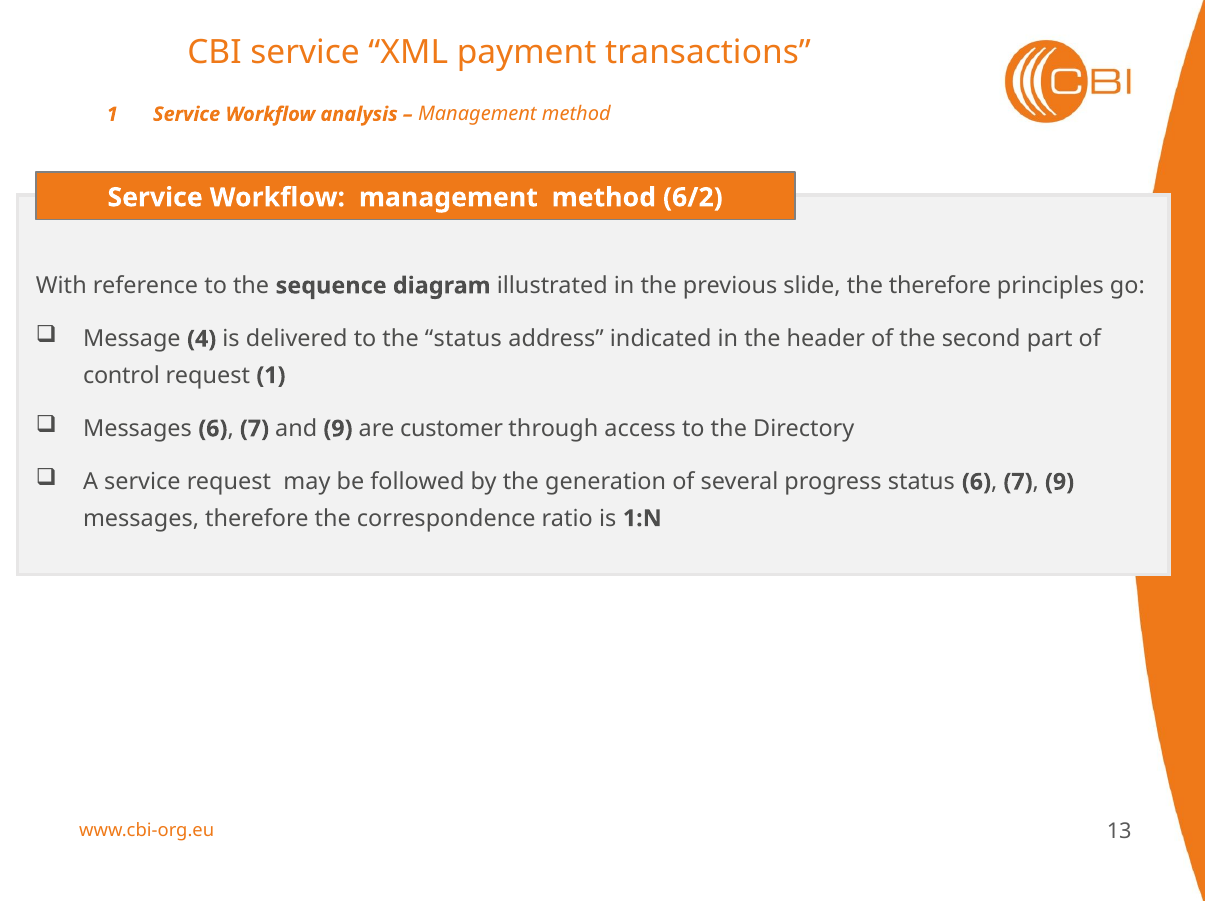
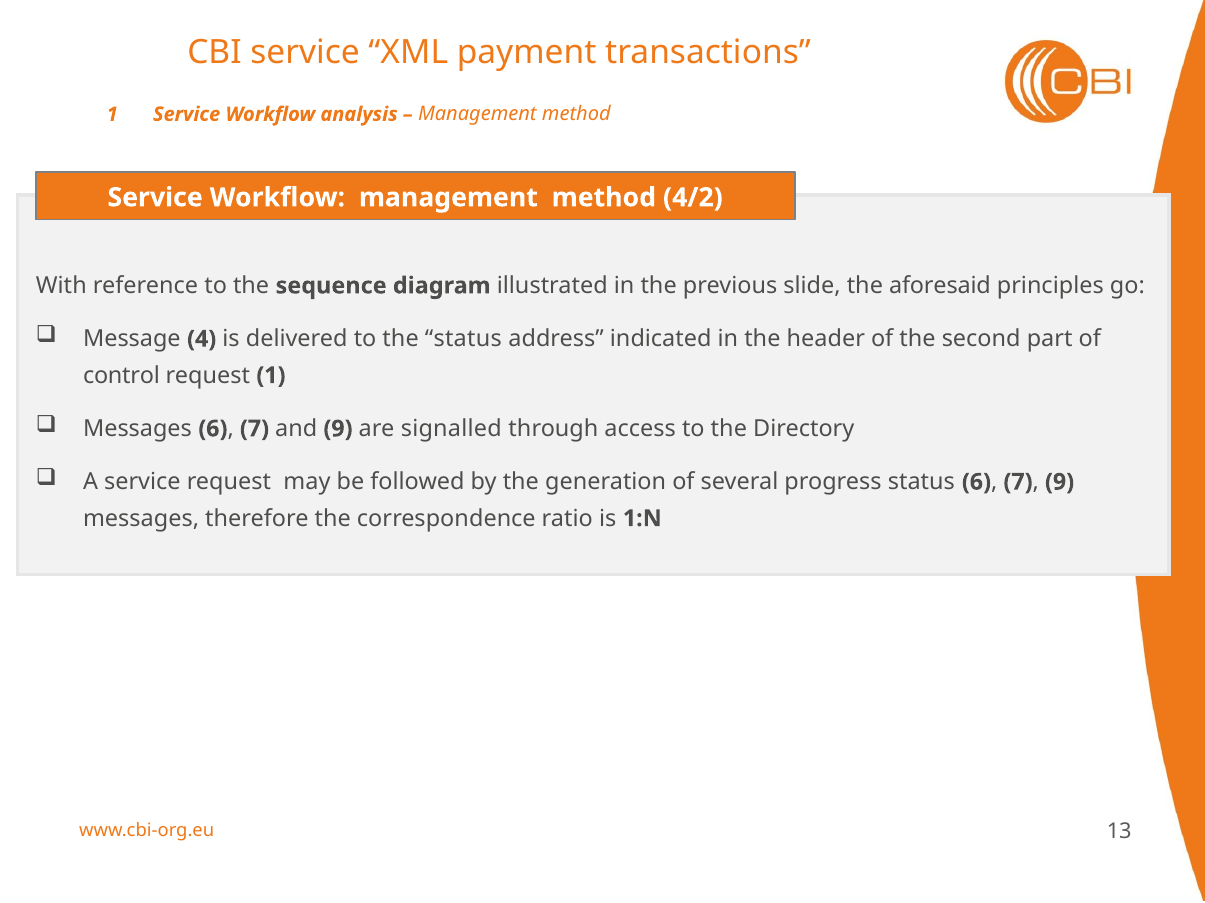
6/2: 6/2 -> 4/2 (693, 198)
the therefore: therefore -> aforesaid (940, 286)
customer: customer -> signalled (451, 429)
